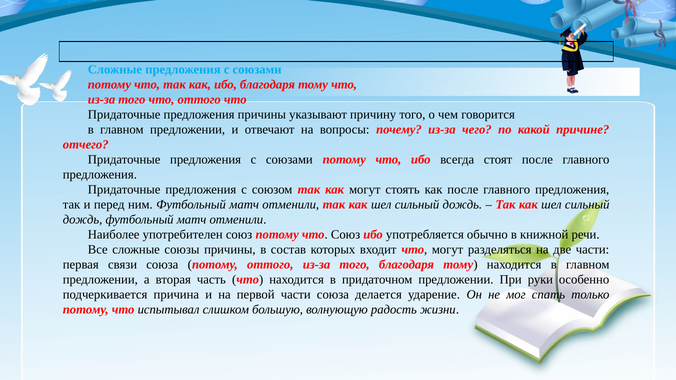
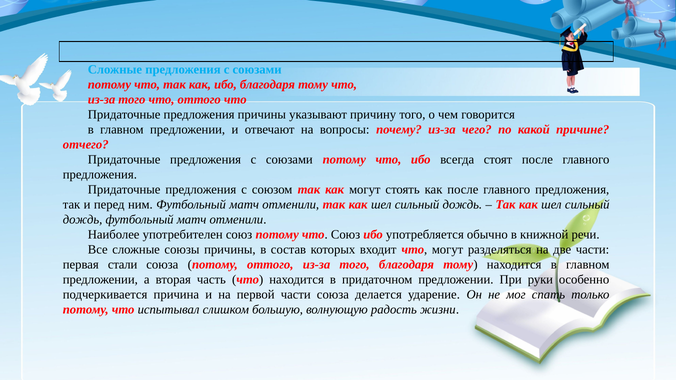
связи: связи -> стали (123, 265)
